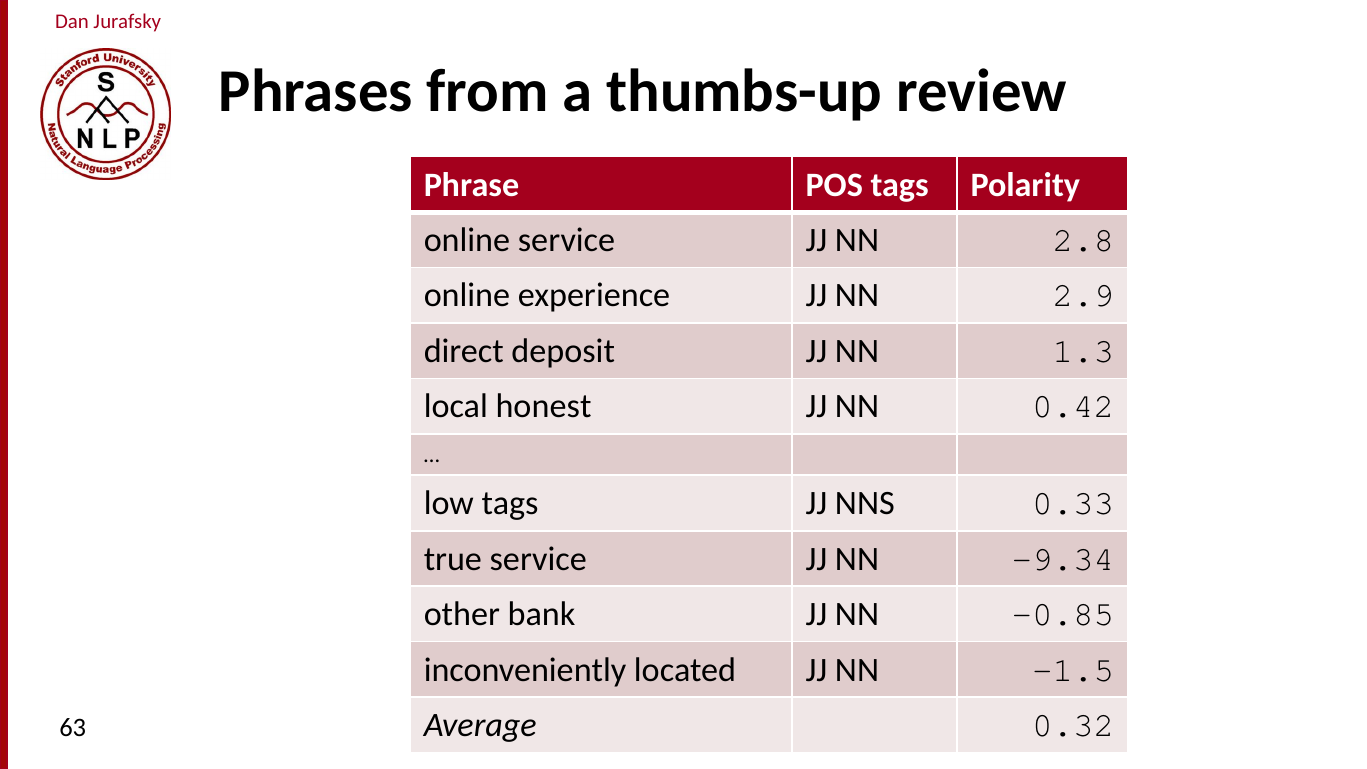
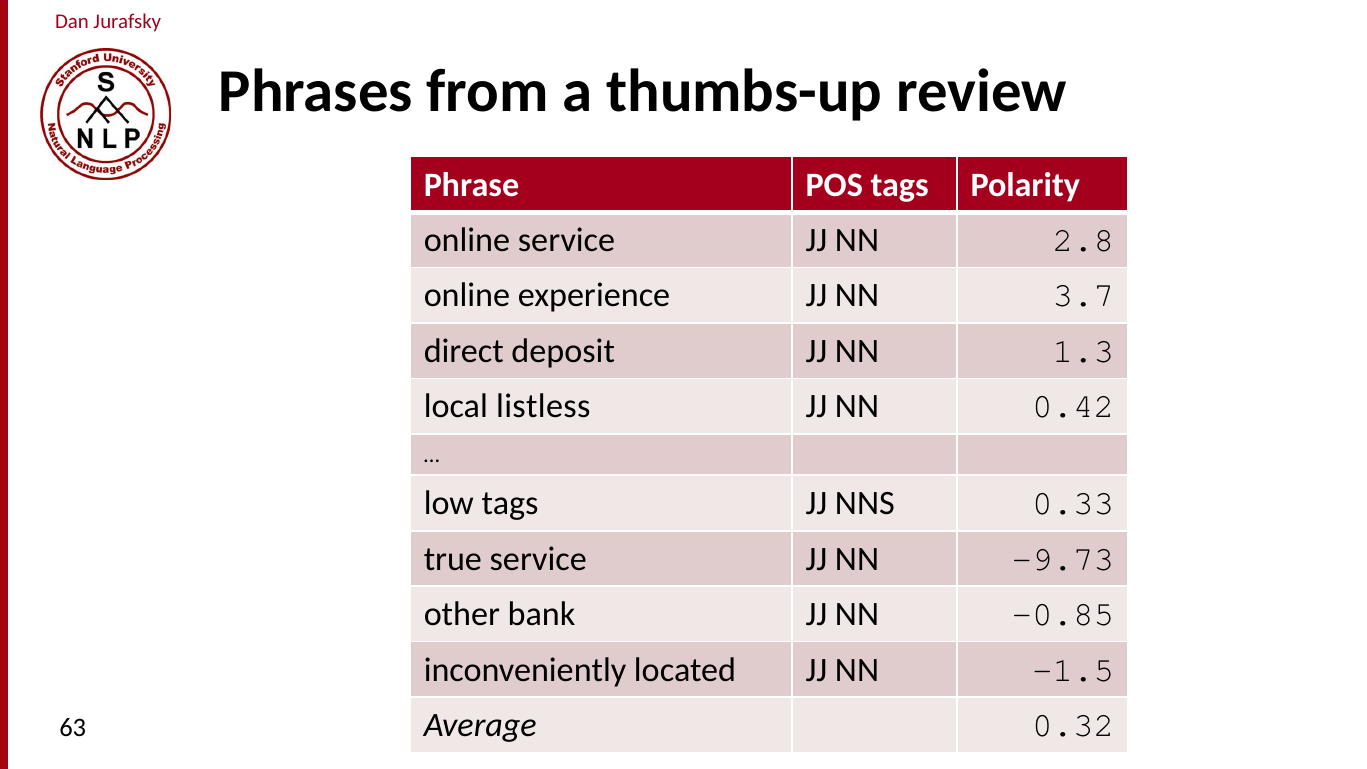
2.9: 2.9 -> 3.7 (1083, 296)
honest: honest -> listless (543, 406)
-9.34: -9.34 -> -9.73 (1063, 559)
